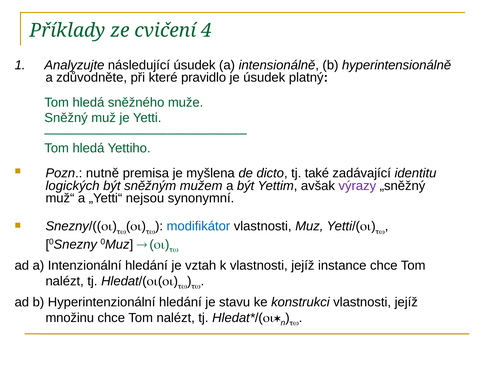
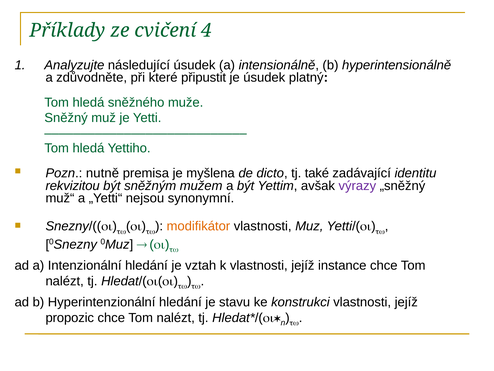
pravidlo: pravidlo -> připustit (204, 78)
logických: logických -> rekvizitou (73, 186)
modifikátor colour: blue -> orange (198, 226)
množinu: množinu -> propozic (70, 317)
